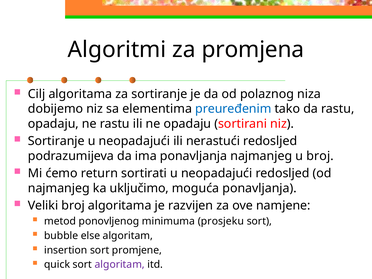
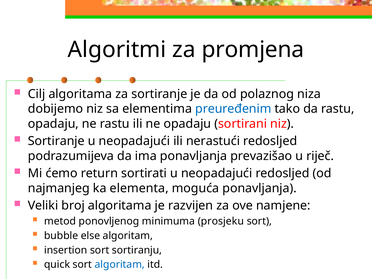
ponavljanja najmanjeg: najmanjeg -> prevazišao (261, 156)
u broj: broj -> riječ (320, 156)
uključimo: uključimo -> elementa (139, 188)
promjene: promjene -> sortiranju (137, 250)
algoritam colour: purple -> blue (120, 265)
